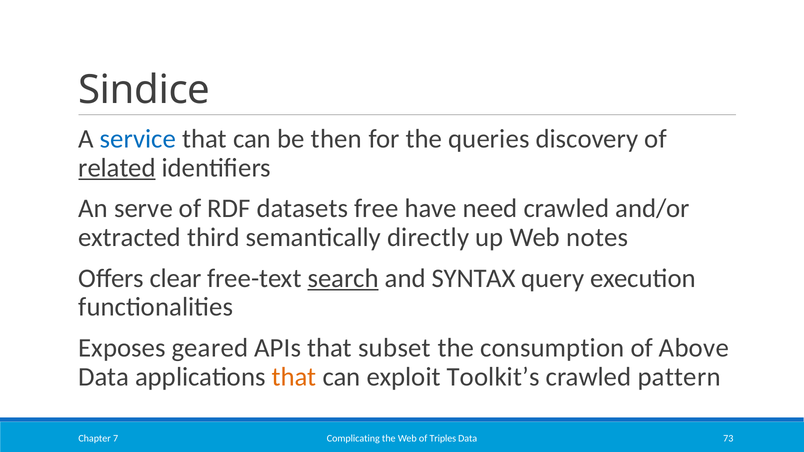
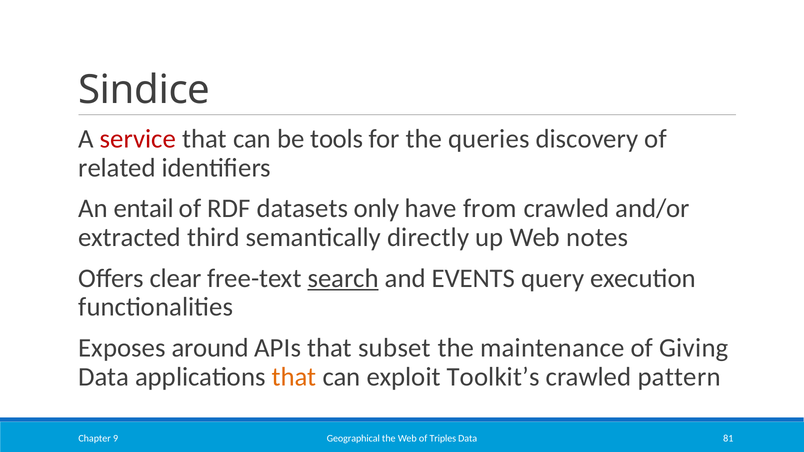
service colour: blue -> red (138, 139)
then: then -> tools (337, 139)
related underline: present -> none (117, 168)
serve: serve -> entail (144, 209)
free: free -> only (377, 209)
need: need -> from (490, 209)
SYNTAX: SYNTAX -> EVENTS (474, 278)
geared: geared -> around (210, 348)
consumption: consumption -> maintenance (552, 348)
Above: Above -> Giving (694, 348)
Complicating: Complicating -> Geographical (353, 439)
73: 73 -> 81 (728, 439)
7: 7 -> 9 (116, 439)
